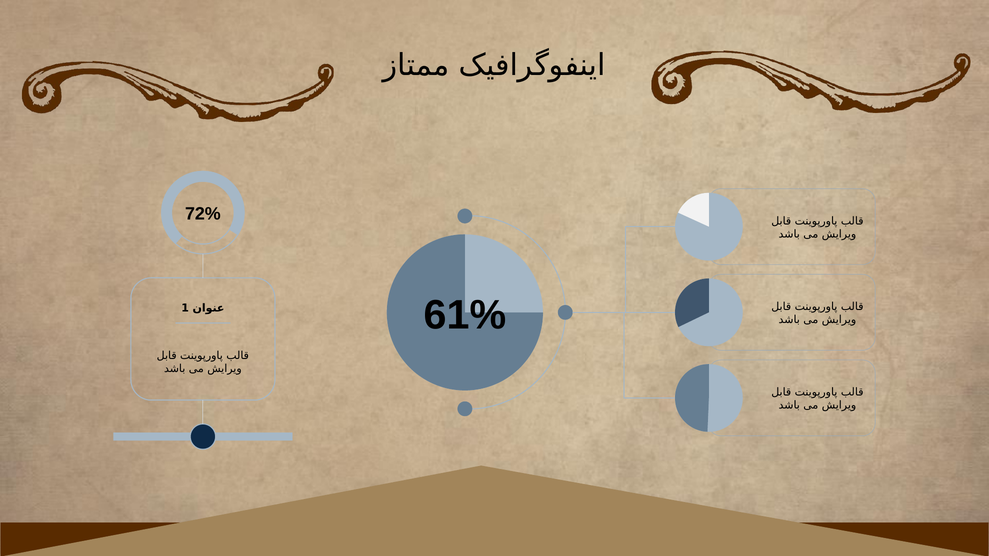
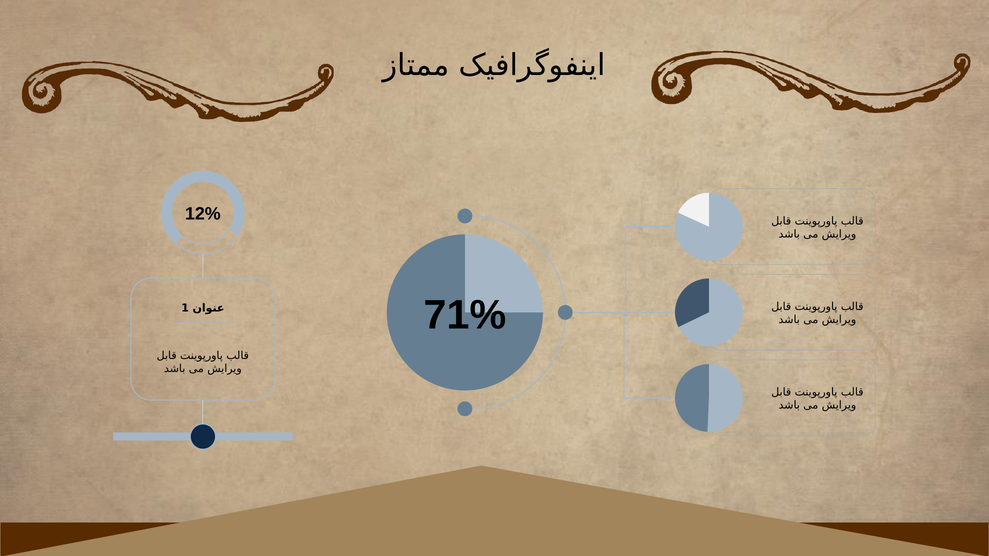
72%: 72% -> 12% (203, 214)
61%: 61% -> 71% (465, 315)
